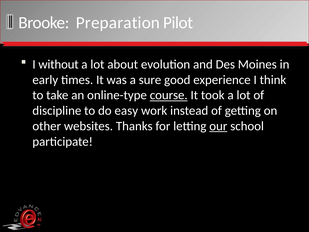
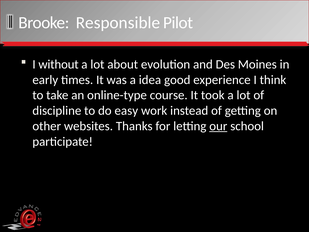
Preparation: Preparation -> Responsible (118, 23)
sure: sure -> idea (150, 80)
course underline: present -> none (169, 95)
